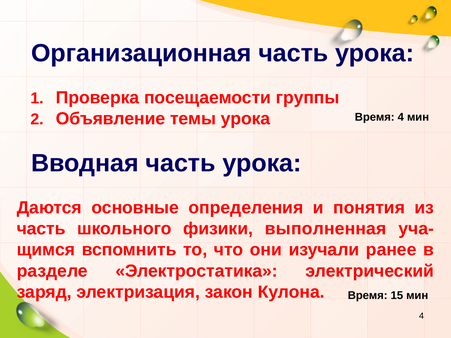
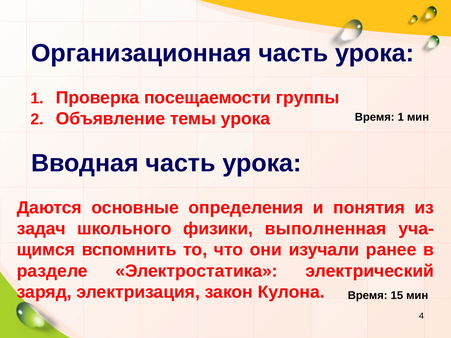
Время 4: 4 -> 1 (401, 117)
часть: часть -> задач (41, 229)
